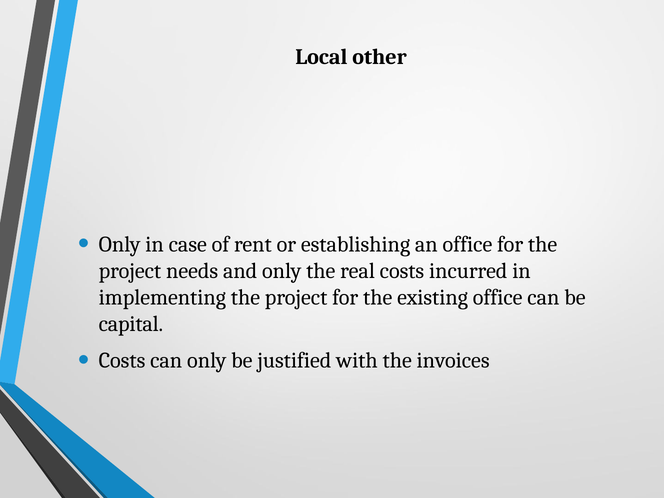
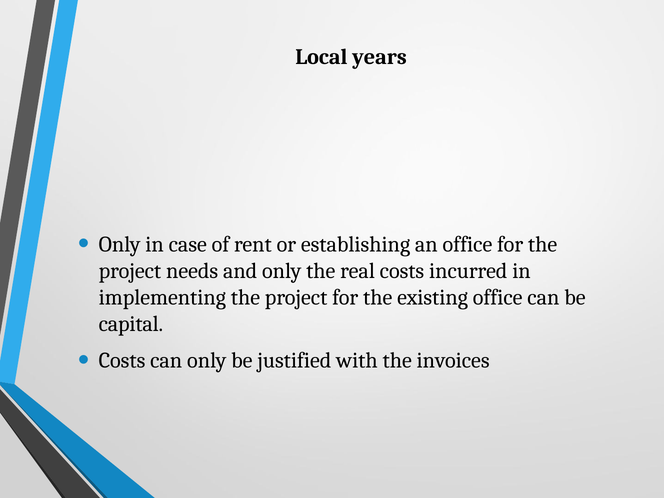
other: other -> years (380, 57)
